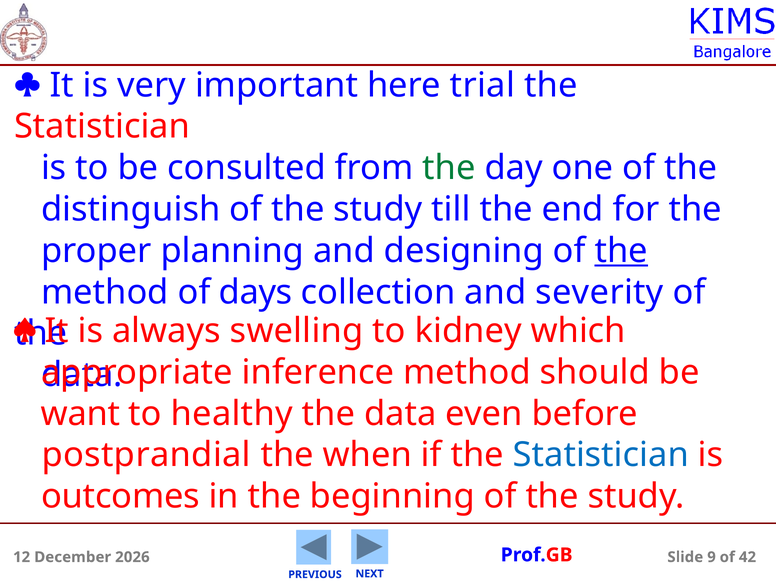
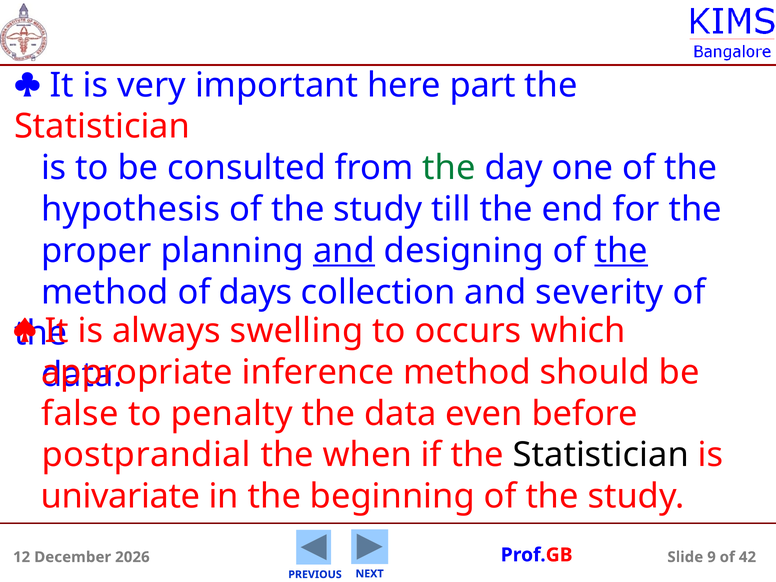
trial: trial -> part (483, 85)
distinguish: distinguish -> hypothesis (131, 209)
and underline: none -> present (344, 251)
kidney: kidney -> occurs (468, 331)
want: want -> false (80, 414)
healthy: healthy -> penalty (232, 414)
Statistician colour: blue -> black (601, 455)
outcomes: outcomes -> univariate (120, 496)
